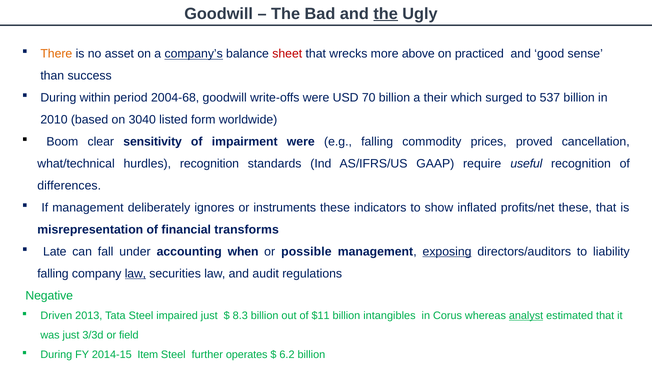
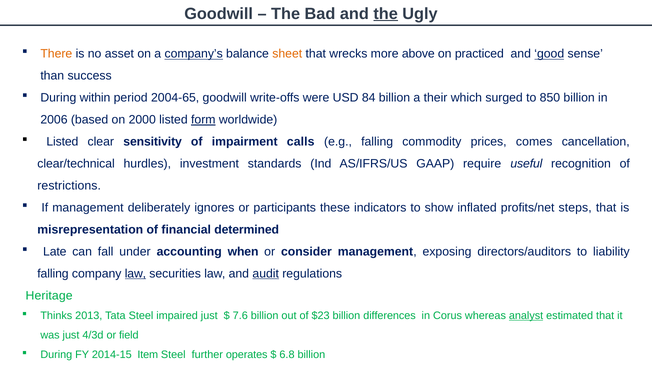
sheet colour: red -> orange (287, 54)
good underline: none -> present (549, 54)
2004-68: 2004-68 -> 2004-65 (175, 98)
70: 70 -> 84 (369, 98)
537: 537 -> 850 (550, 98)
2010: 2010 -> 2006 (54, 120)
3040: 3040 -> 2000 (142, 120)
form underline: none -> present (203, 120)
Boom: Boom -> Listed (62, 142)
impairment were: were -> calls (301, 142)
proved: proved -> comes (534, 142)
what/technical: what/technical -> clear/technical (76, 164)
hurdles recognition: recognition -> investment (209, 164)
differences: differences -> restrictions (69, 186)
instruments: instruments -> participants (285, 208)
profits/net these: these -> steps (575, 208)
transforms: transforms -> determined (247, 230)
possible: possible -> consider (306, 252)
exposing underline: present -> none (447, 252)
audit underline: none -> present (266, 274)
Negative: Negative -> Heritage (49, 296)
Driven: Driven -> Thinks (56, 316)
8.3: 8.3 -> 7.6 (240, 316)
$11: $11 -> $23 (321, 316)
intangibles: intangibles -> differences (390, 316)
3/3d: 3/3d -> 4/3d (93, 336)
6.2: 6.2 -> 6.8 (287, 355)
